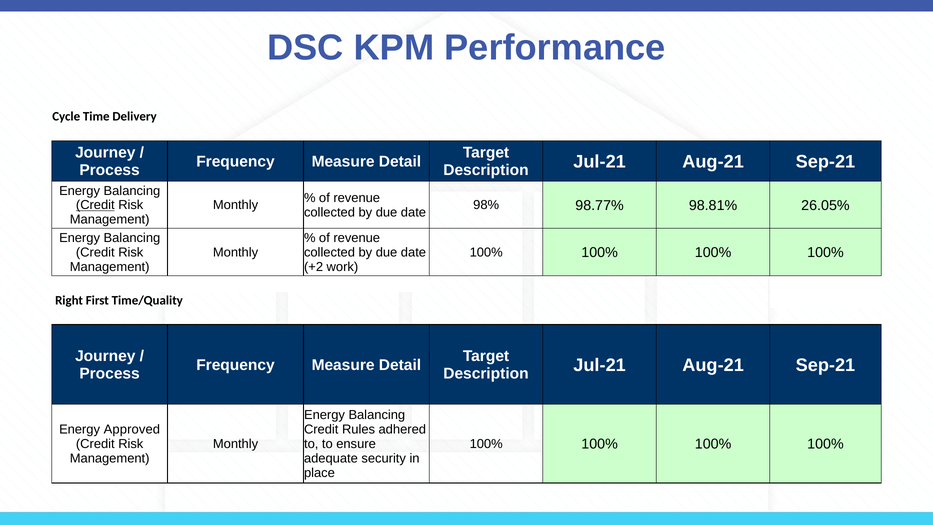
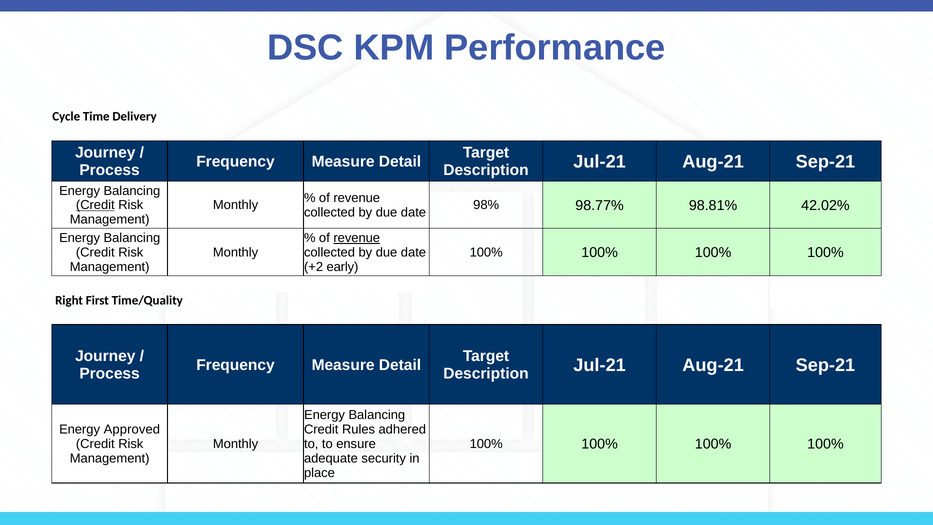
26.05%: 26.05% -> 42.02% (825, 205)
revenue underline: none -> present (357, 238)
work: work -> early (342, 267)
